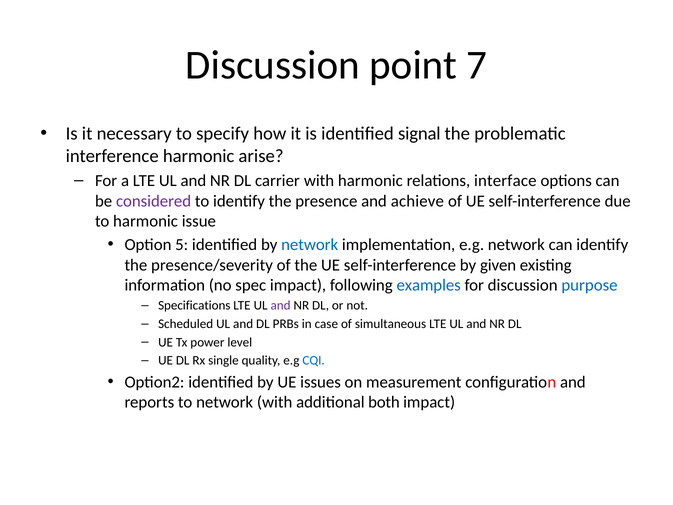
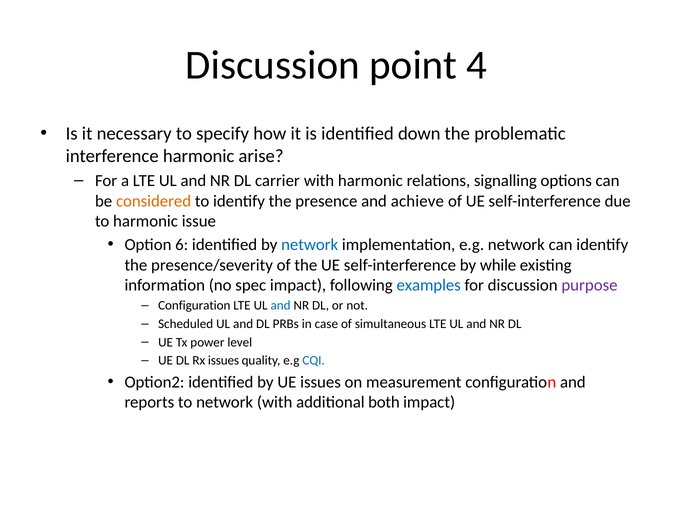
7: 7 -> 4 (477, 65)
signal: signal -> down (419, 134)
interface: interface -> signalling (505, 181)
considered colour: purple -> orange (154, 201)
5: 5 -> 6 (182, 245)
given: given -> while (498, 265)
purpose colour: blue -> purple (589, 285)
Specifications: Specifications -> Configuration (194, 305)
and colour: purple -> blue (281, 305)
Rx single: single -> issues (223, 360)
